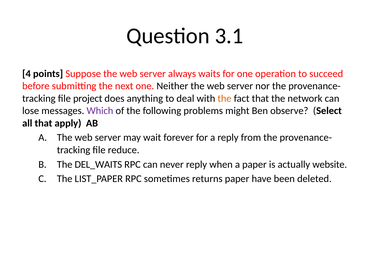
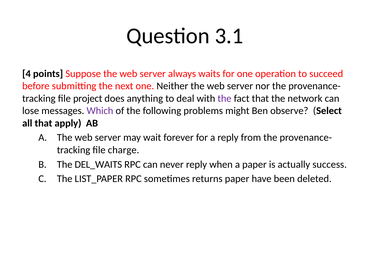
the colour: orange -> purple (225, 98)
reduce: reduce -> charge (124, 150)
website: website -> success (330, 164)
